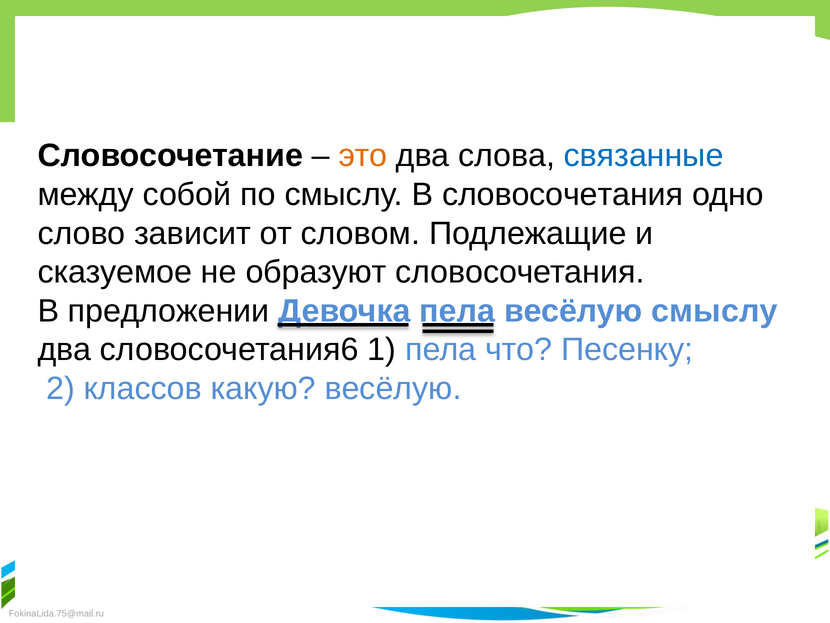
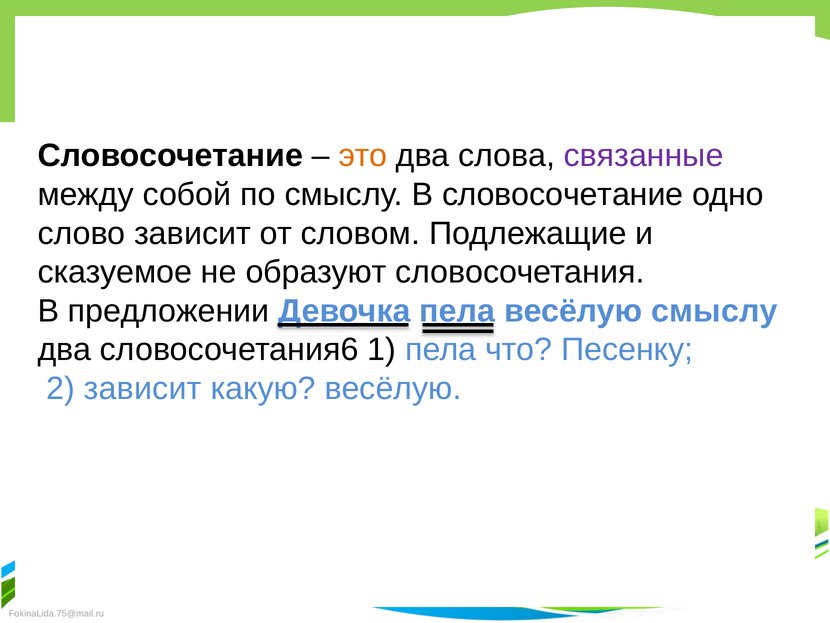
связанные colour: blue -> purple (644, 156)
В словосочетания: словосочетания -> словосочетание (563, 194)
2 классов: классов -> зависит (143, 388)
